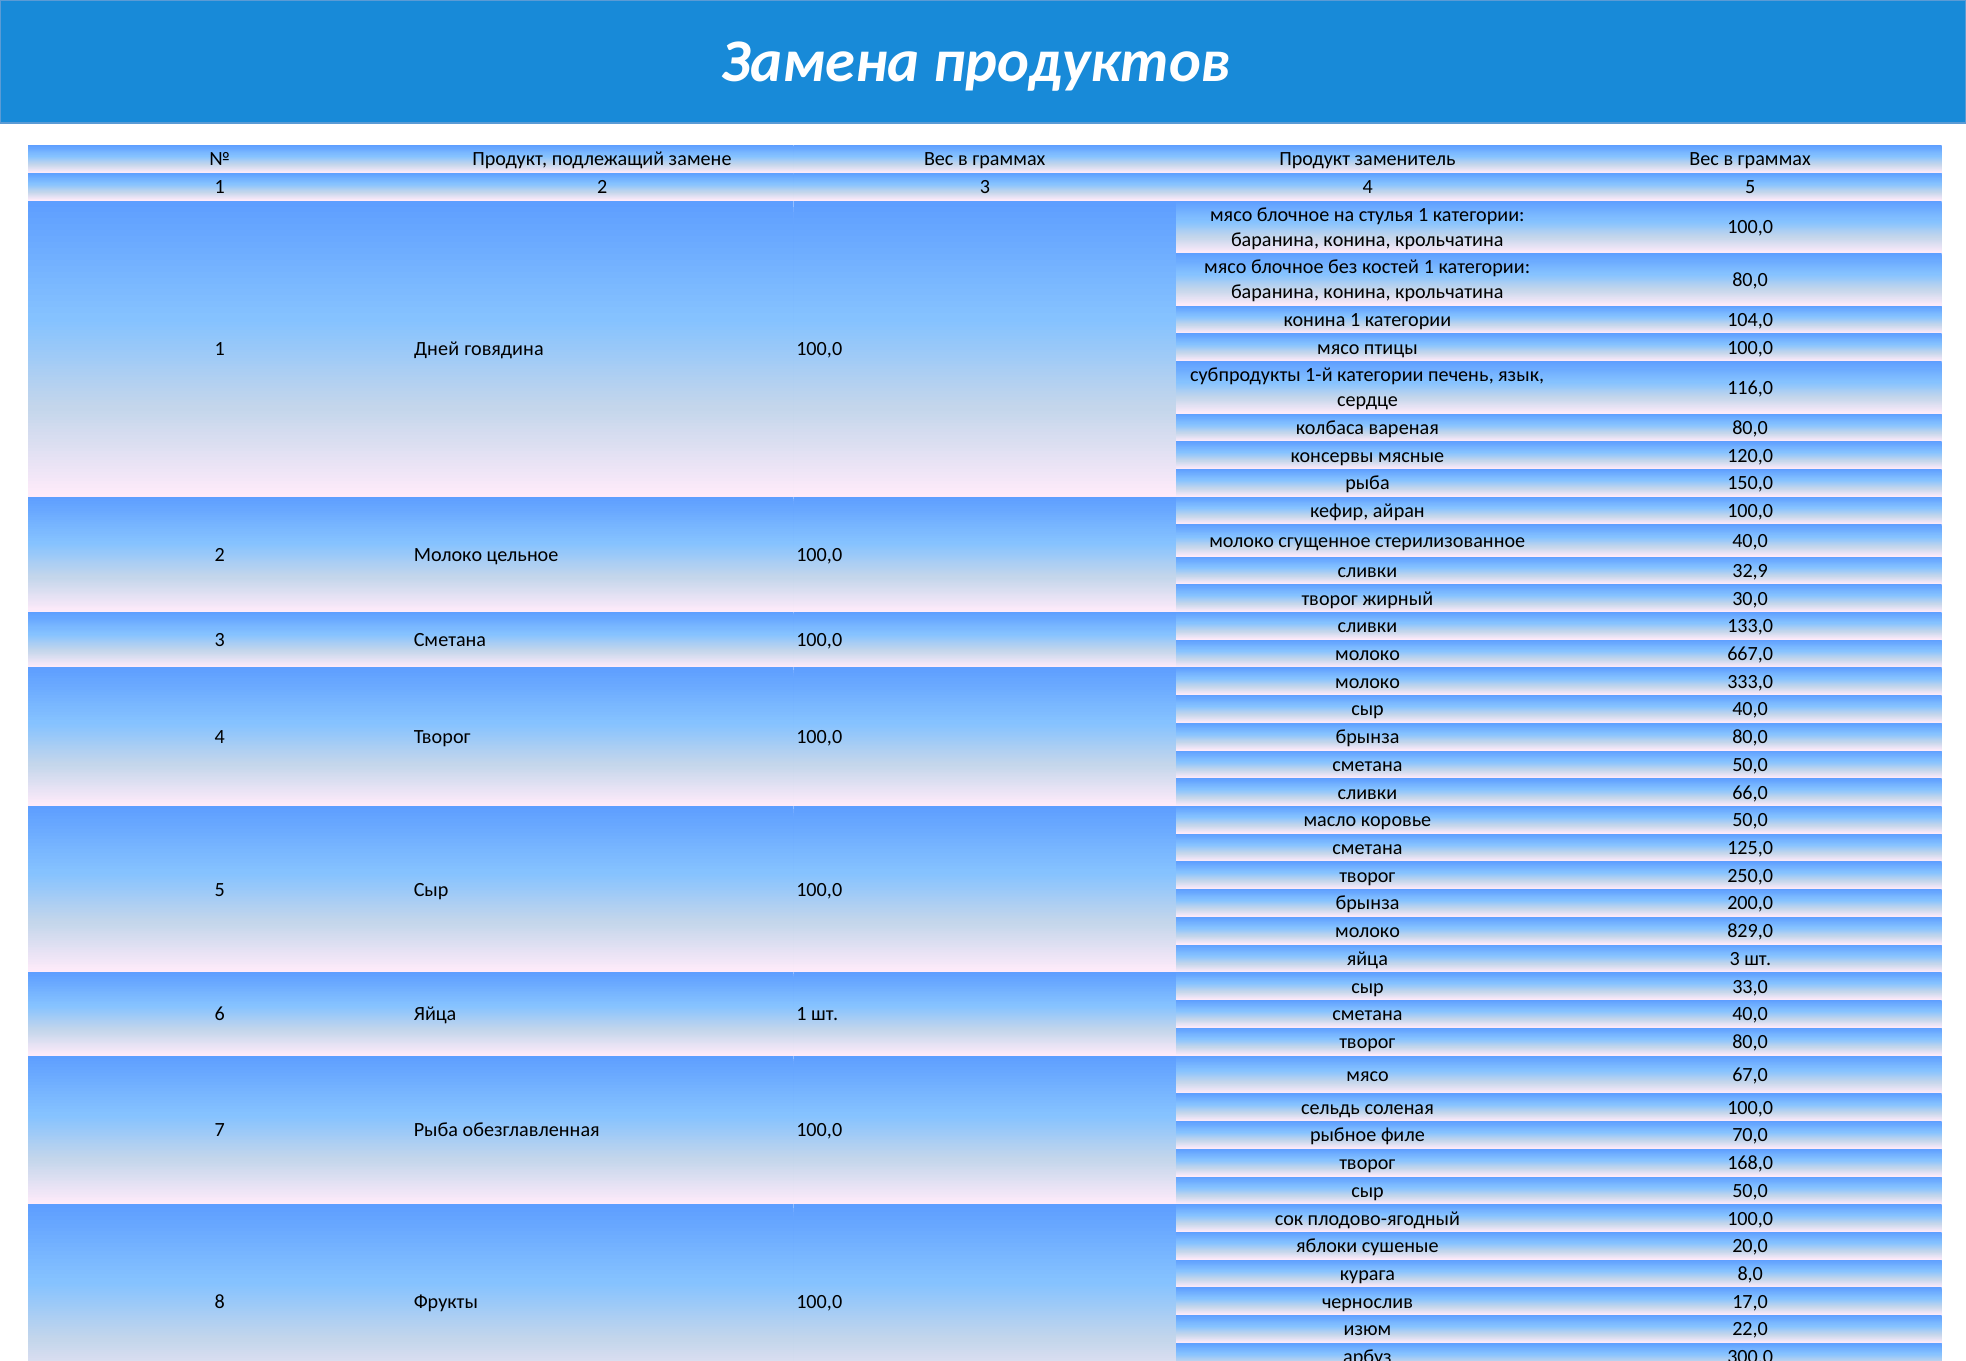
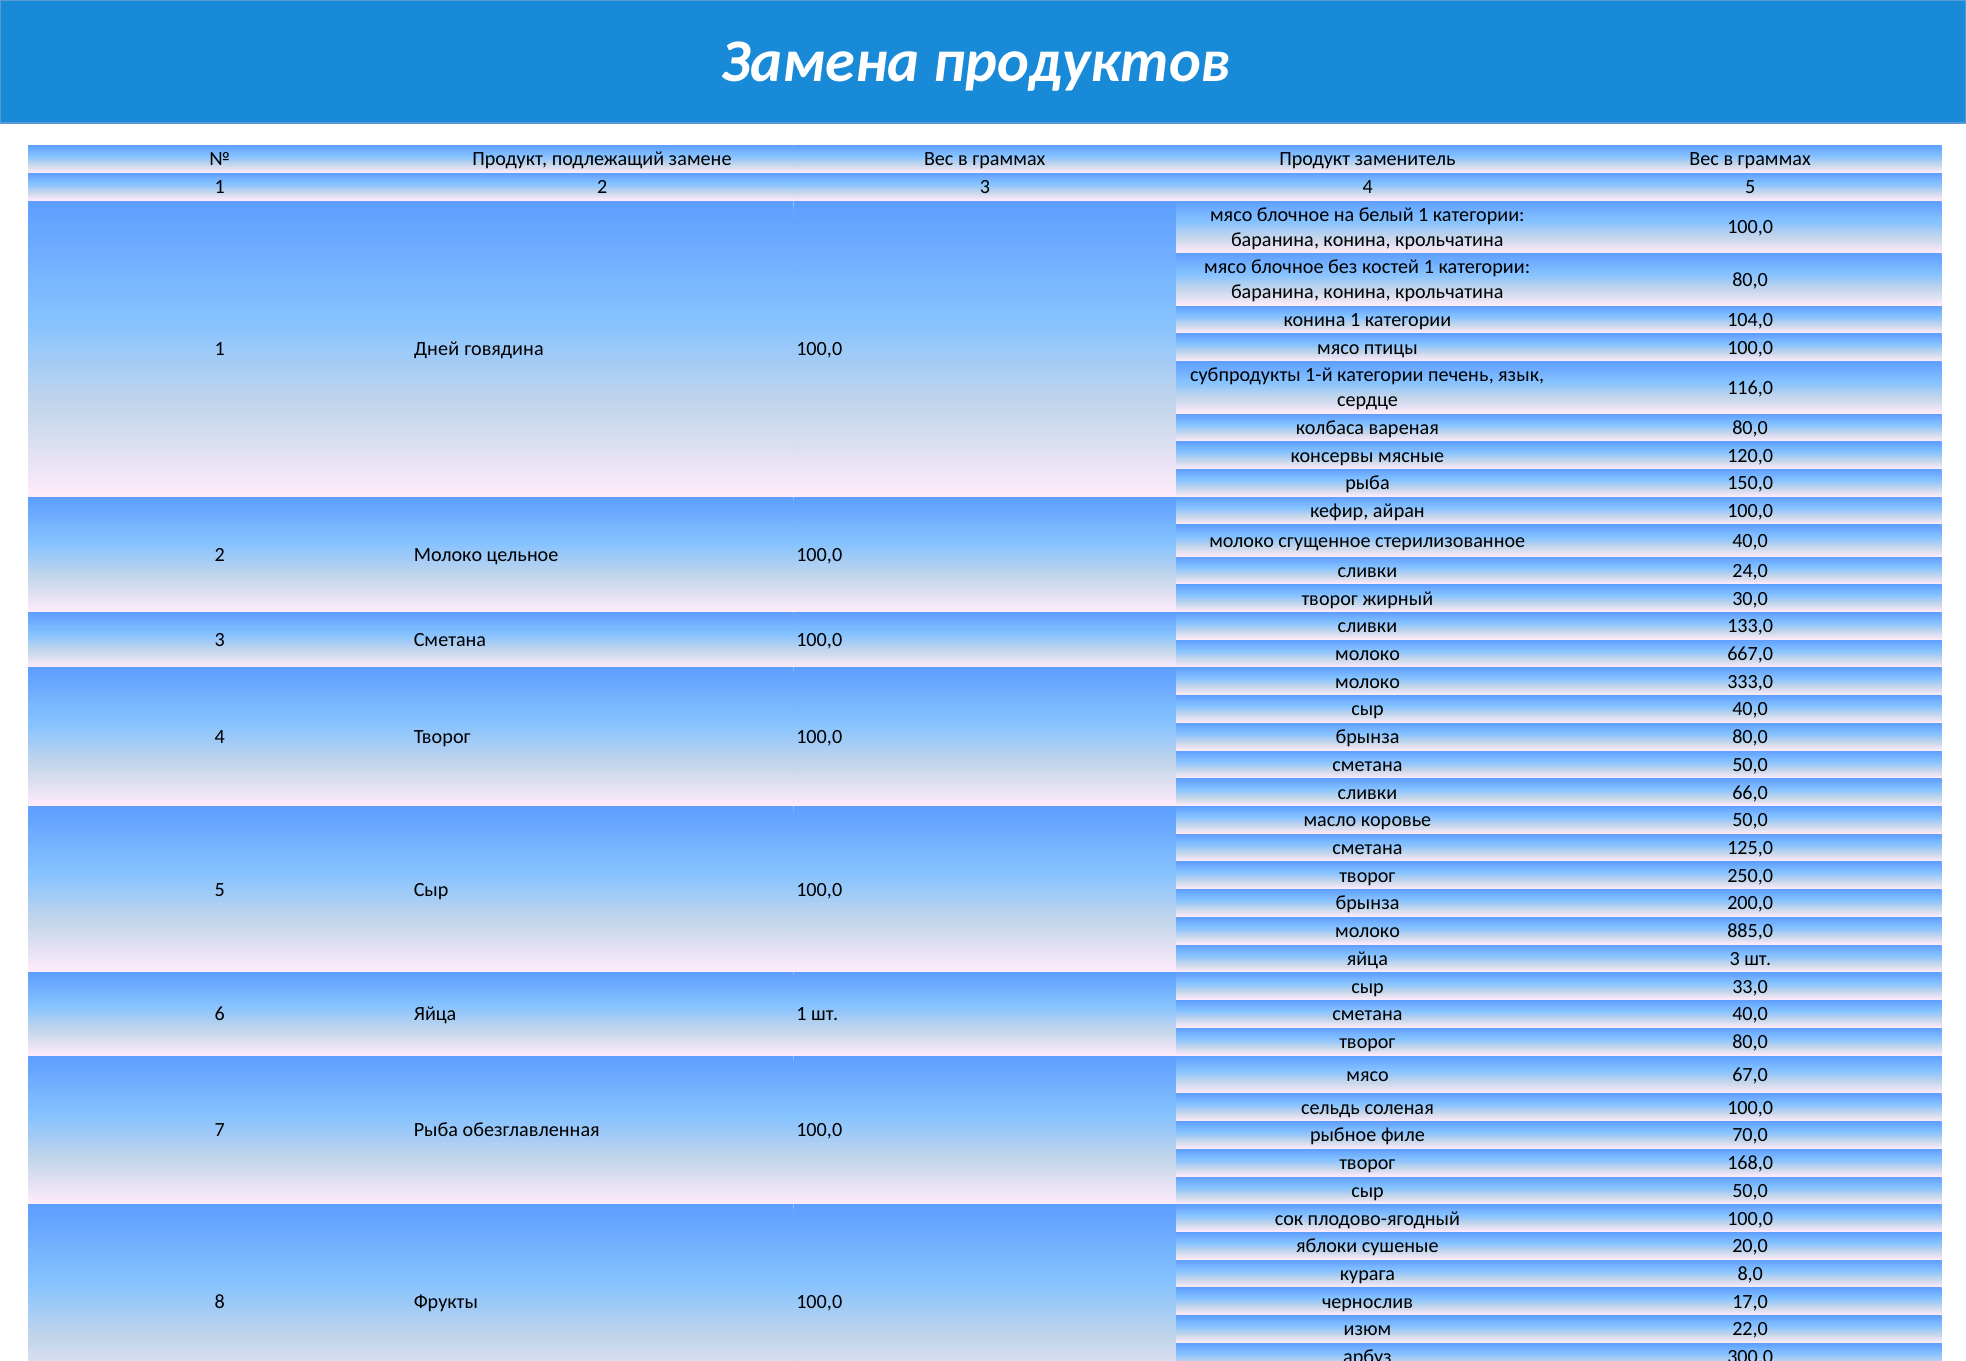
стулья: стулья -> белый (1386, 215)
32,9: 32,9 -> 24,0 (1750, 571)
829,0: 829,0 -> 885,0 (1750, 931)
